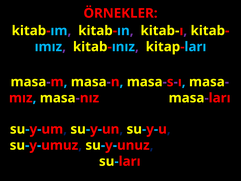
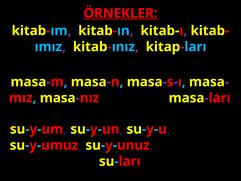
ÖRNEKLER underline: none -> present (121, 13)
